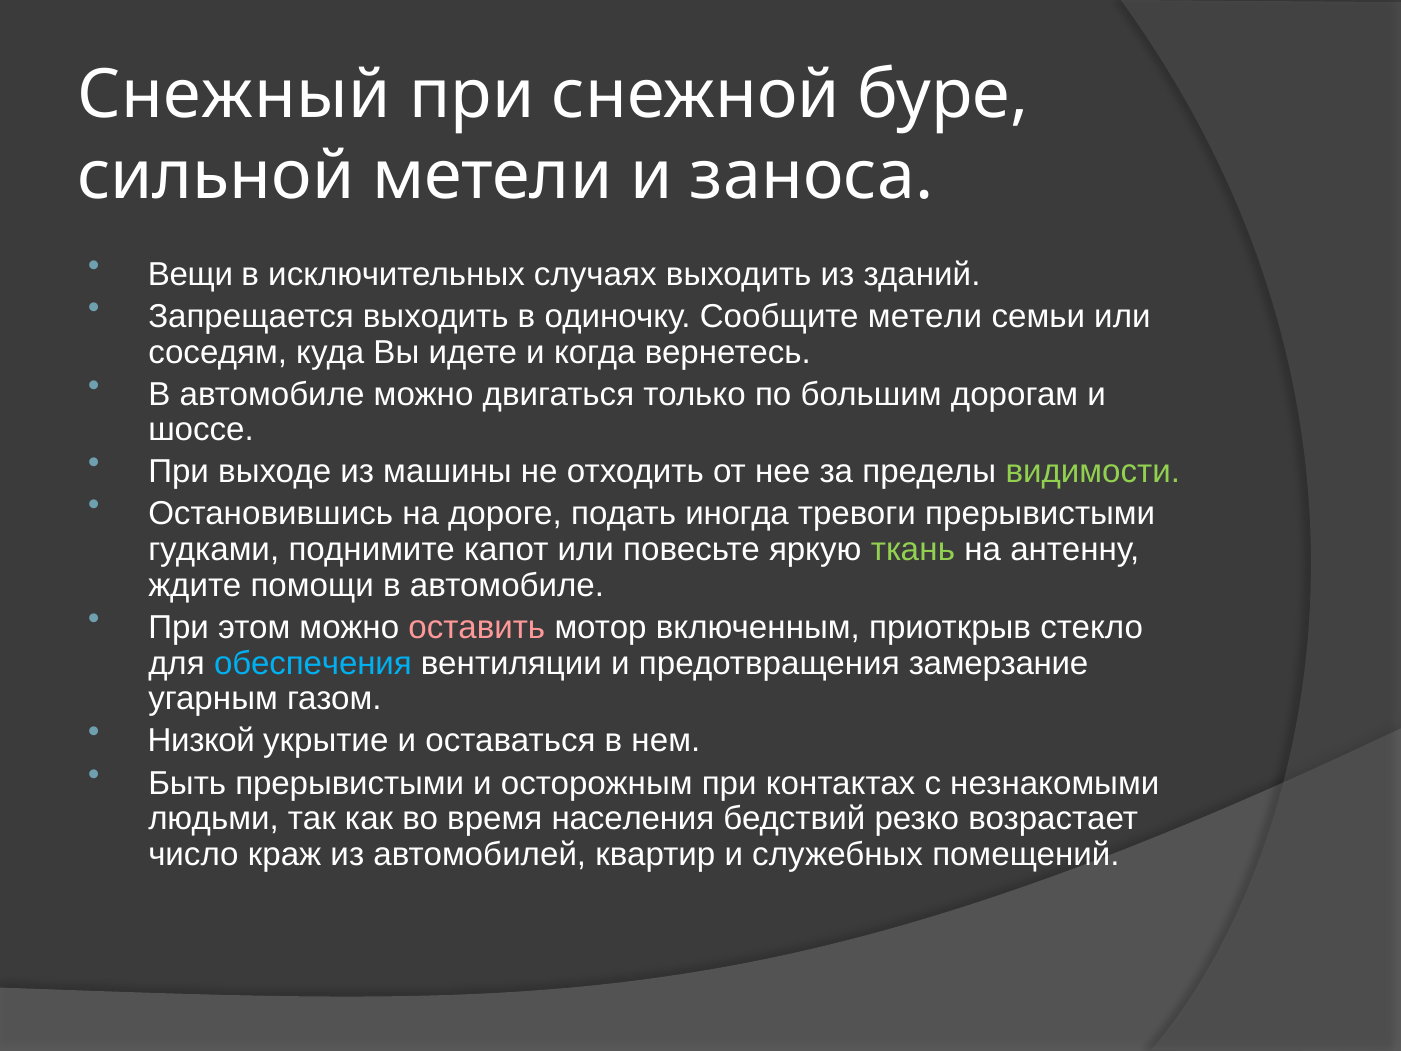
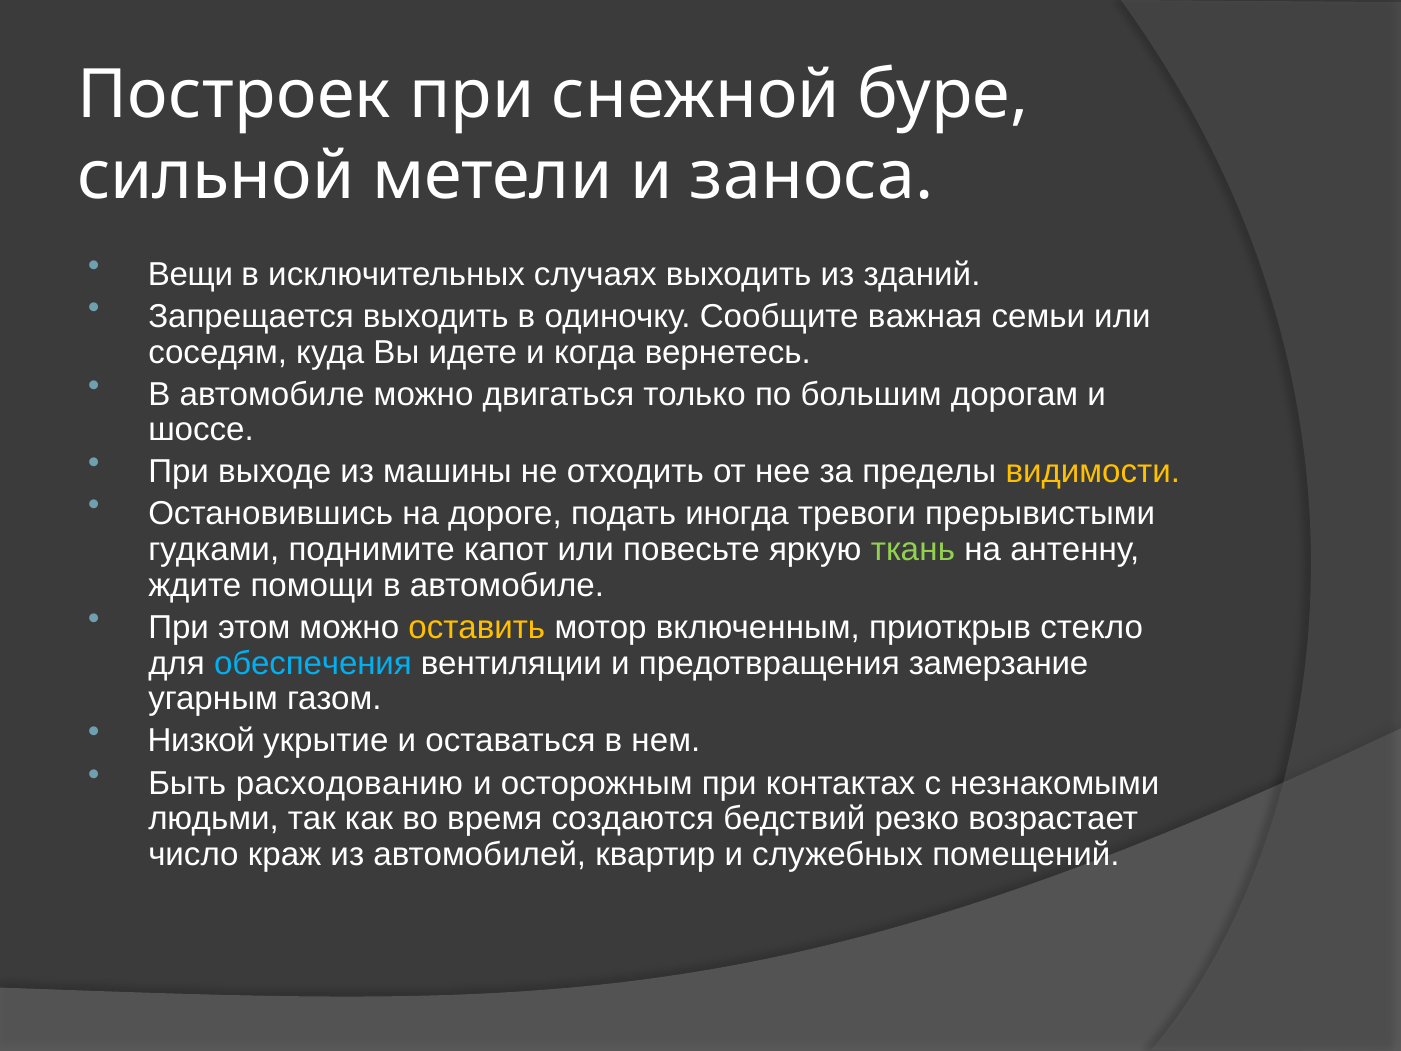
Снежный: Снежный -> Построек (234, 95)
Сообщите метели: метели -> важная (925, 316)
видимости colour: light green -> yellow (1093, 472)
оставить colour: pink -> yellow (477, 627)
Быть прерывистыми: прерывистыми -> расходованию (349, 783)
населения: населения -> создаются (633, 819)
